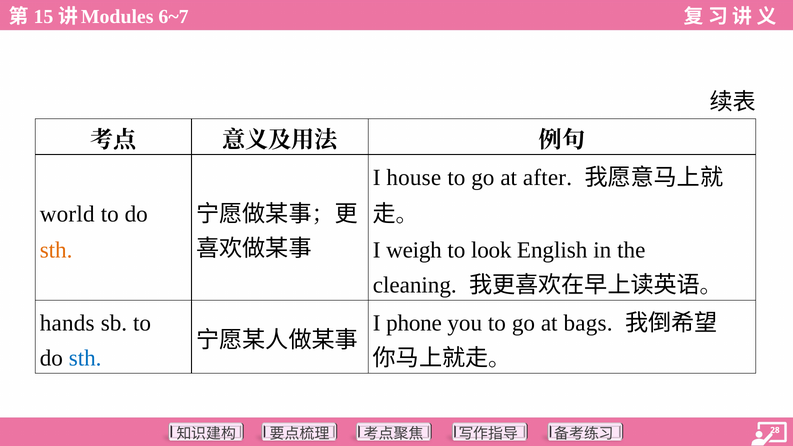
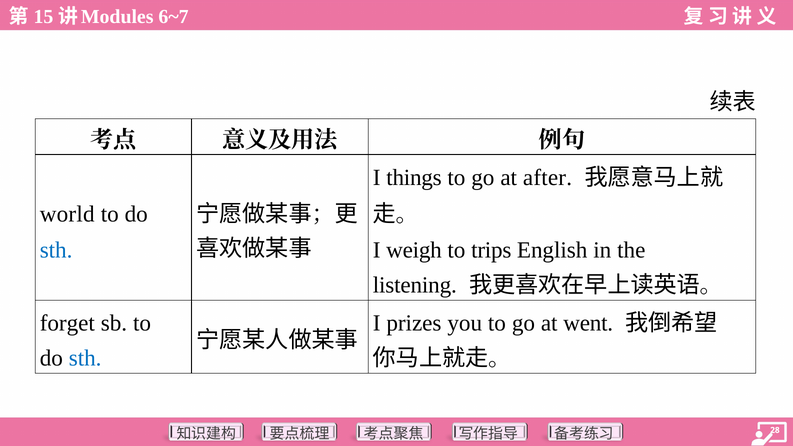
house: house -> things (414, 178)
look: look -> trips (491, 250)
sth colour: orange -> blue (56, 250)
cleaning: cleaning -> listening (415, 285)
hands: hands -> forget (67, 323)
phone: phone -> prizes (414, 323)
bags: bags -> went (588, 323)
